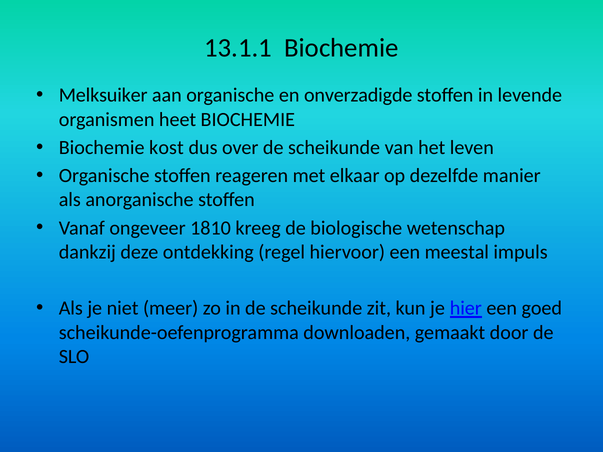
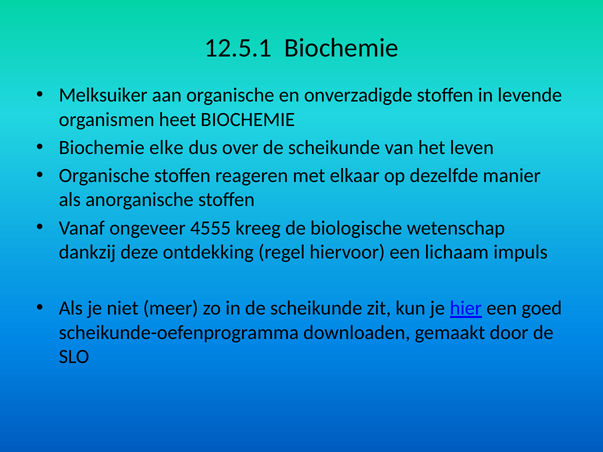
13.1.1: 13.1.1 -> 12.5.1 (238, 48)
kost: kost -> elke (166, 148)
1810: 1810 -> 4555 (211, 228)
meestal: meestal -> lichaam (457, 252)
